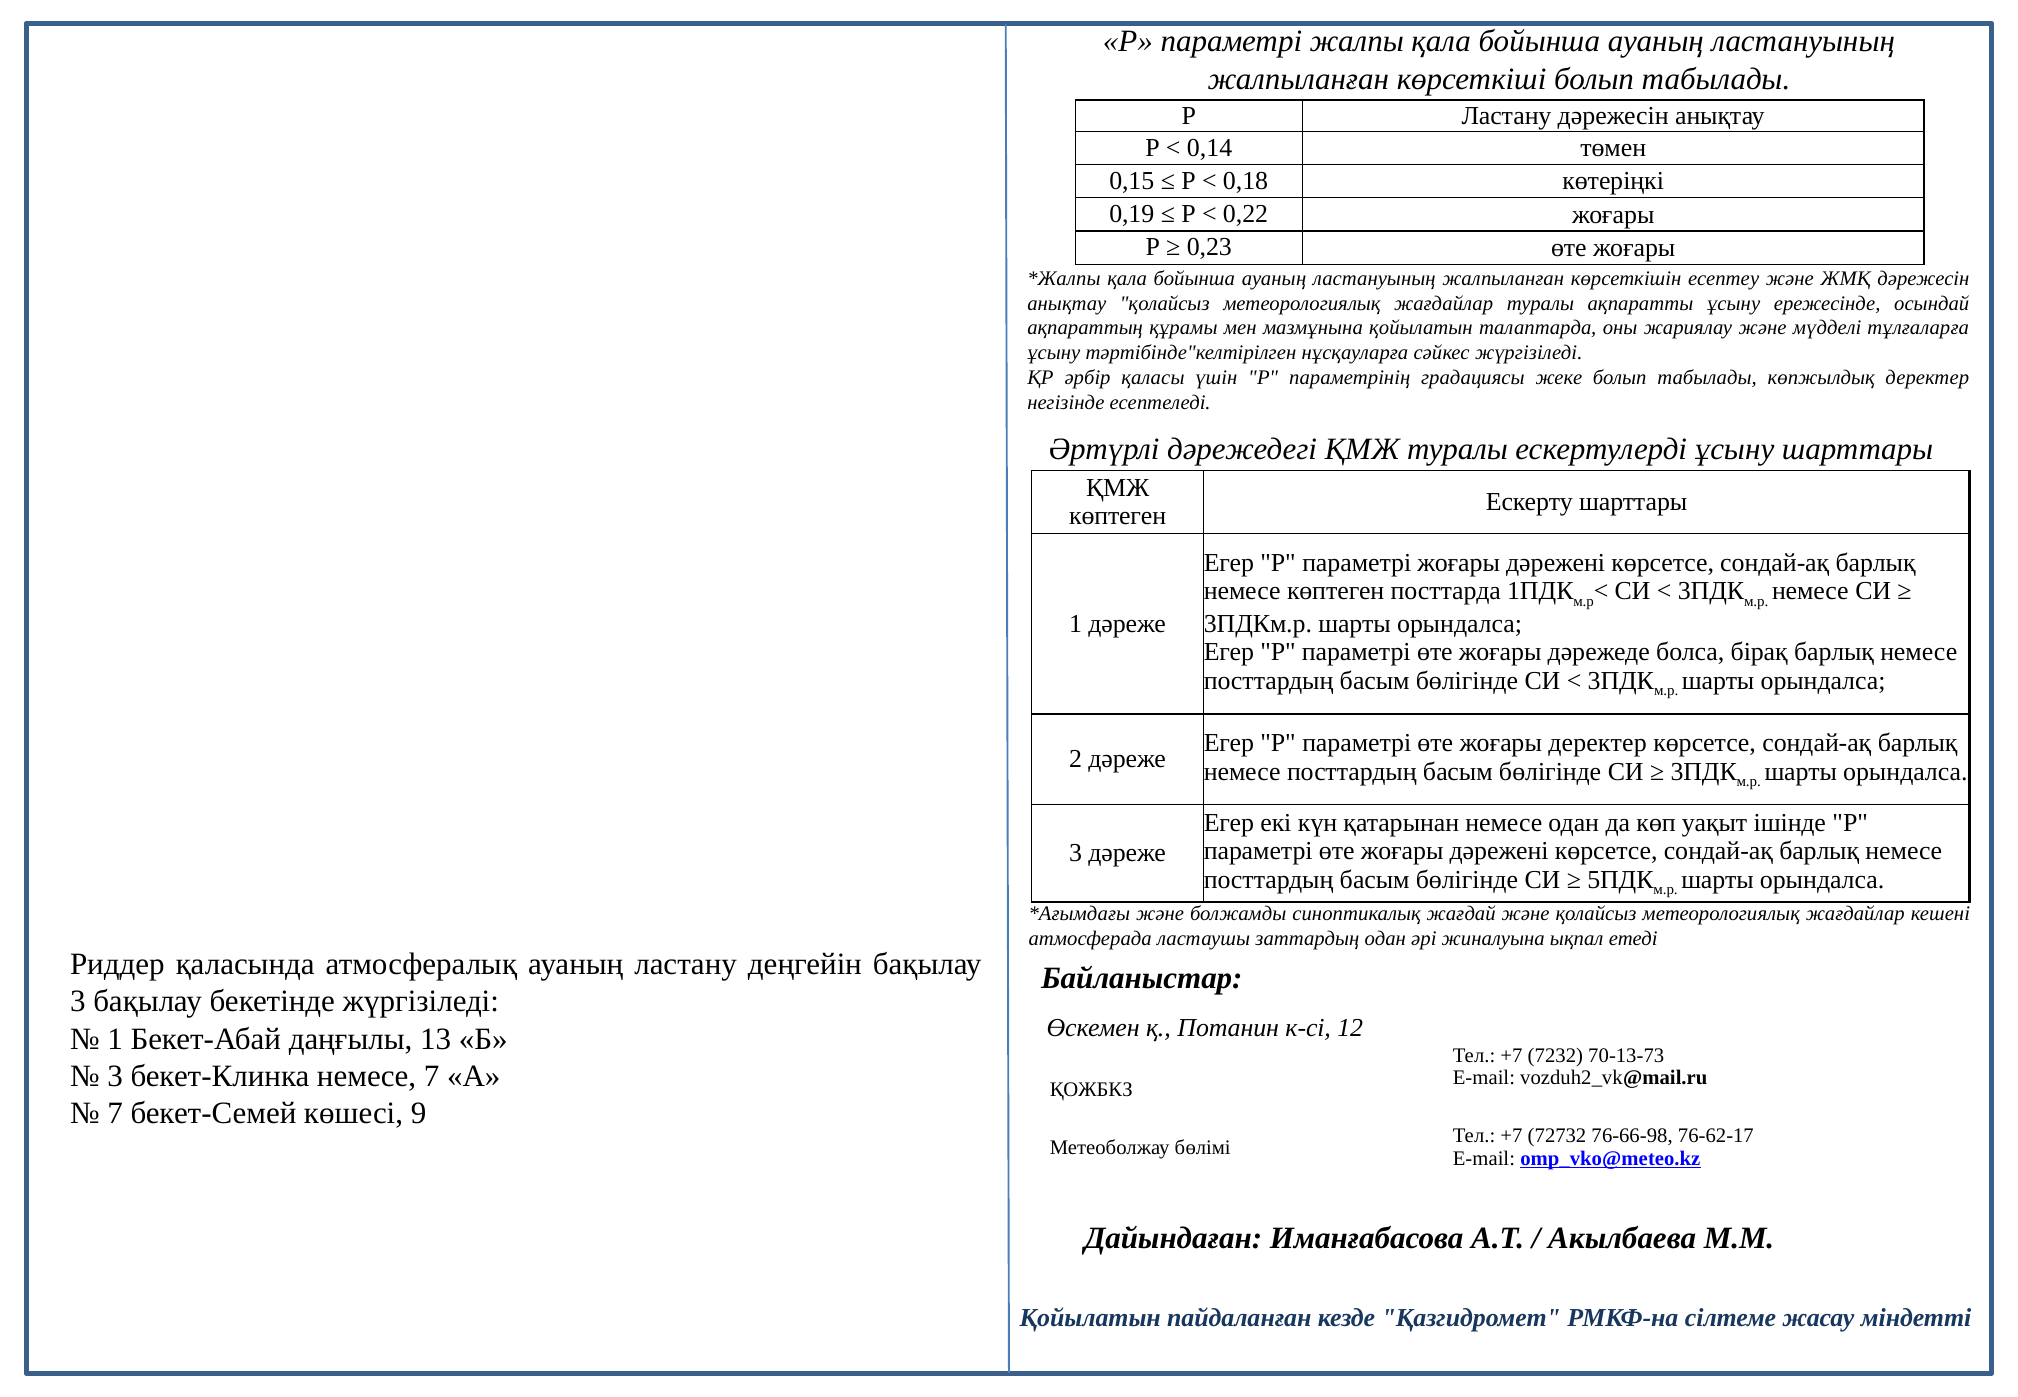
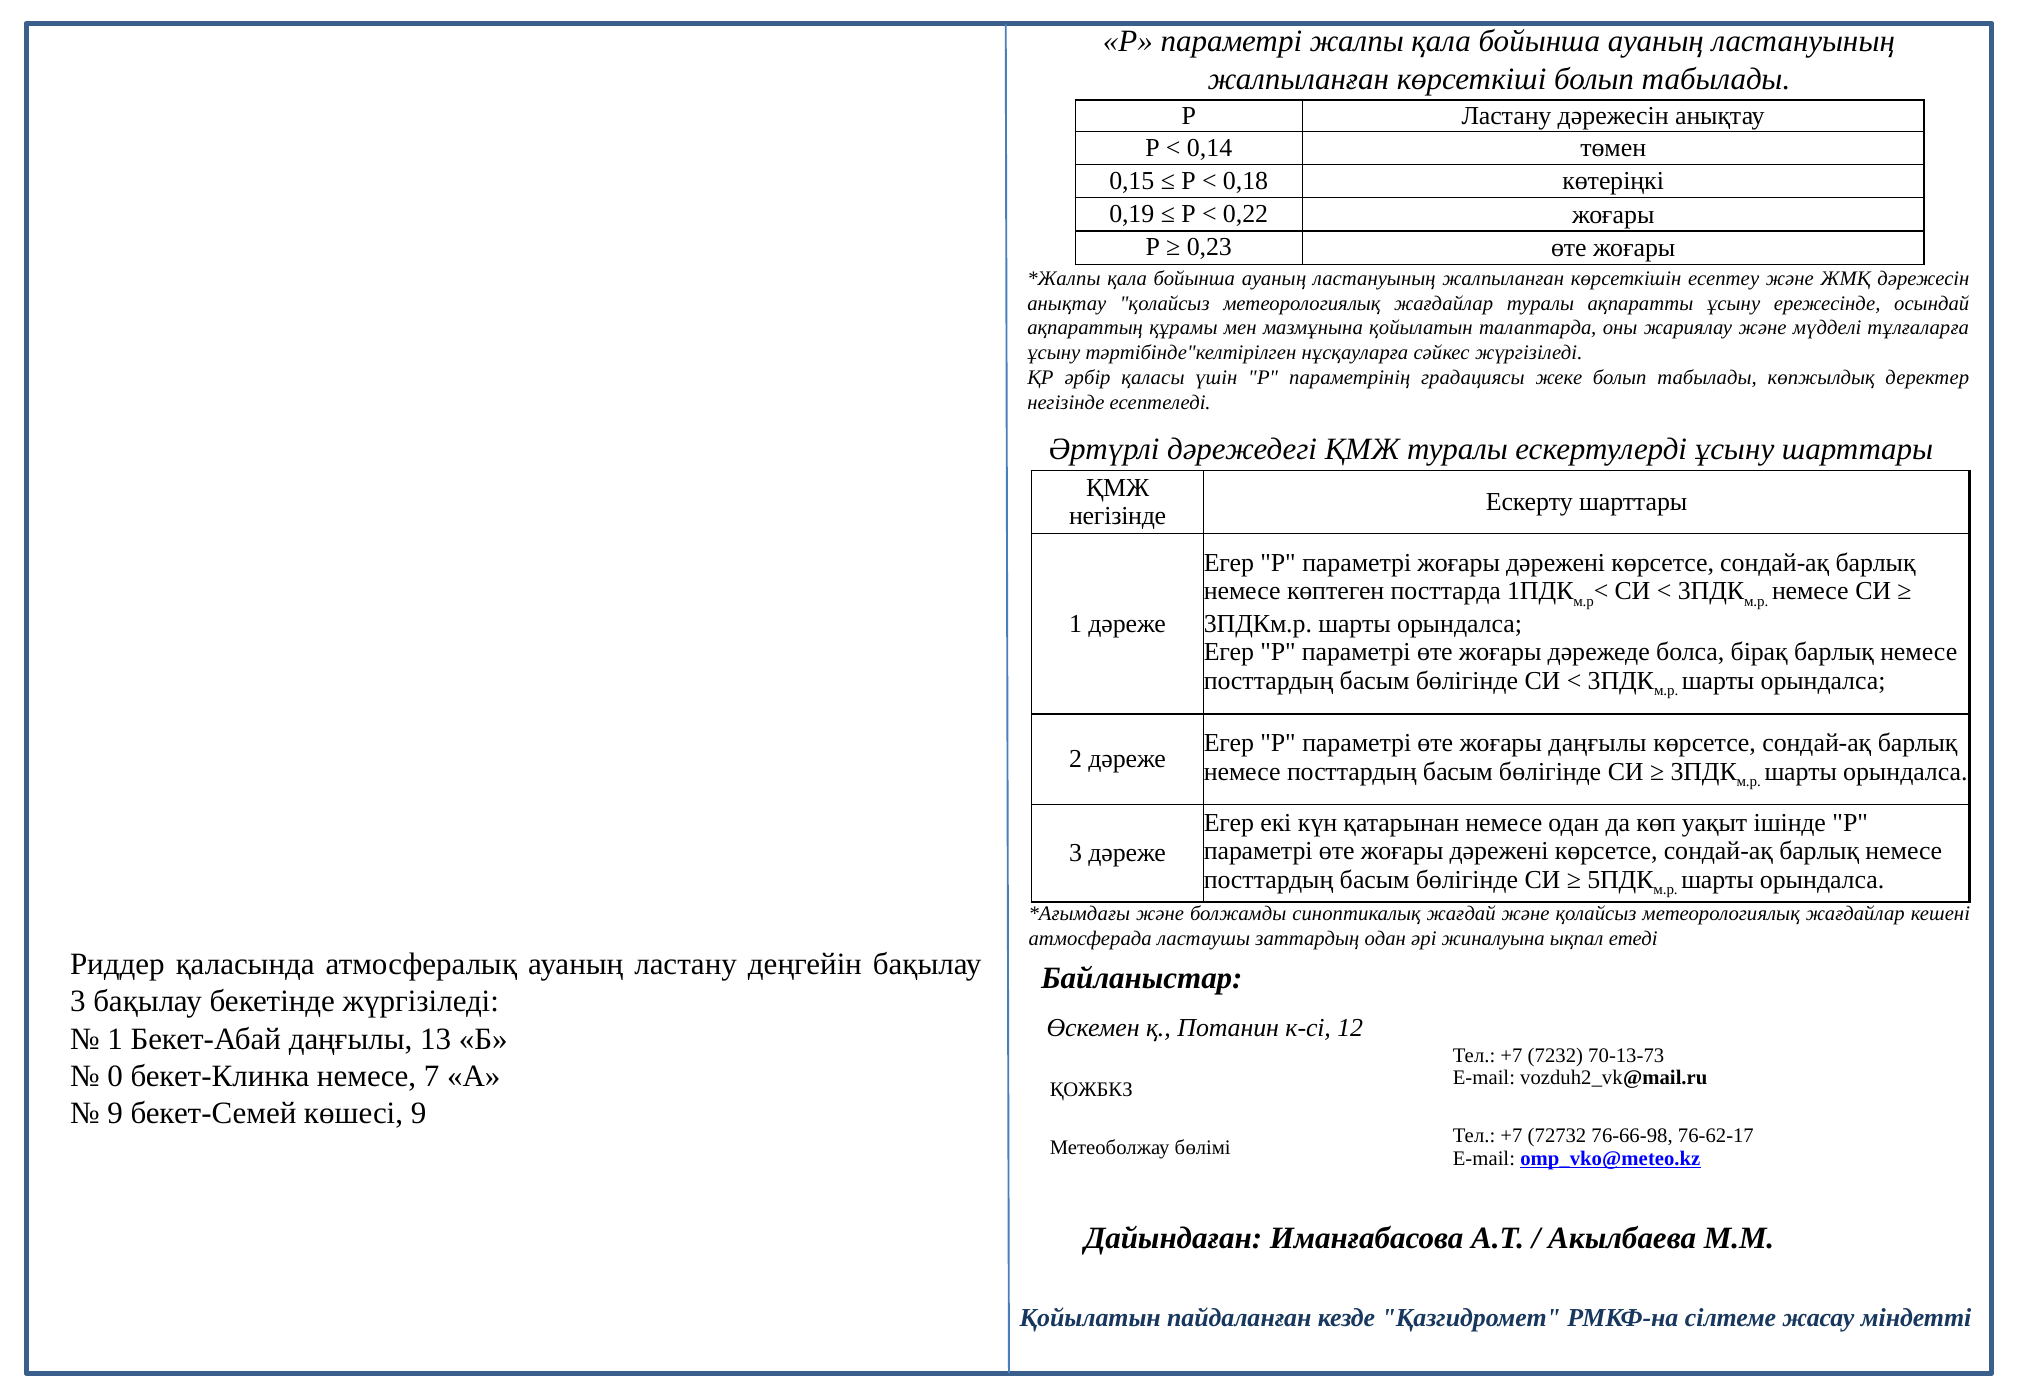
көптеген: көптеген -> негізінде (1118, 516)
жоғары деректер: деректер -> даңғылы (1597, 743)
3: 3 -> 0 (115, 1076)
7: 7 -> 9 (115, 1113)
